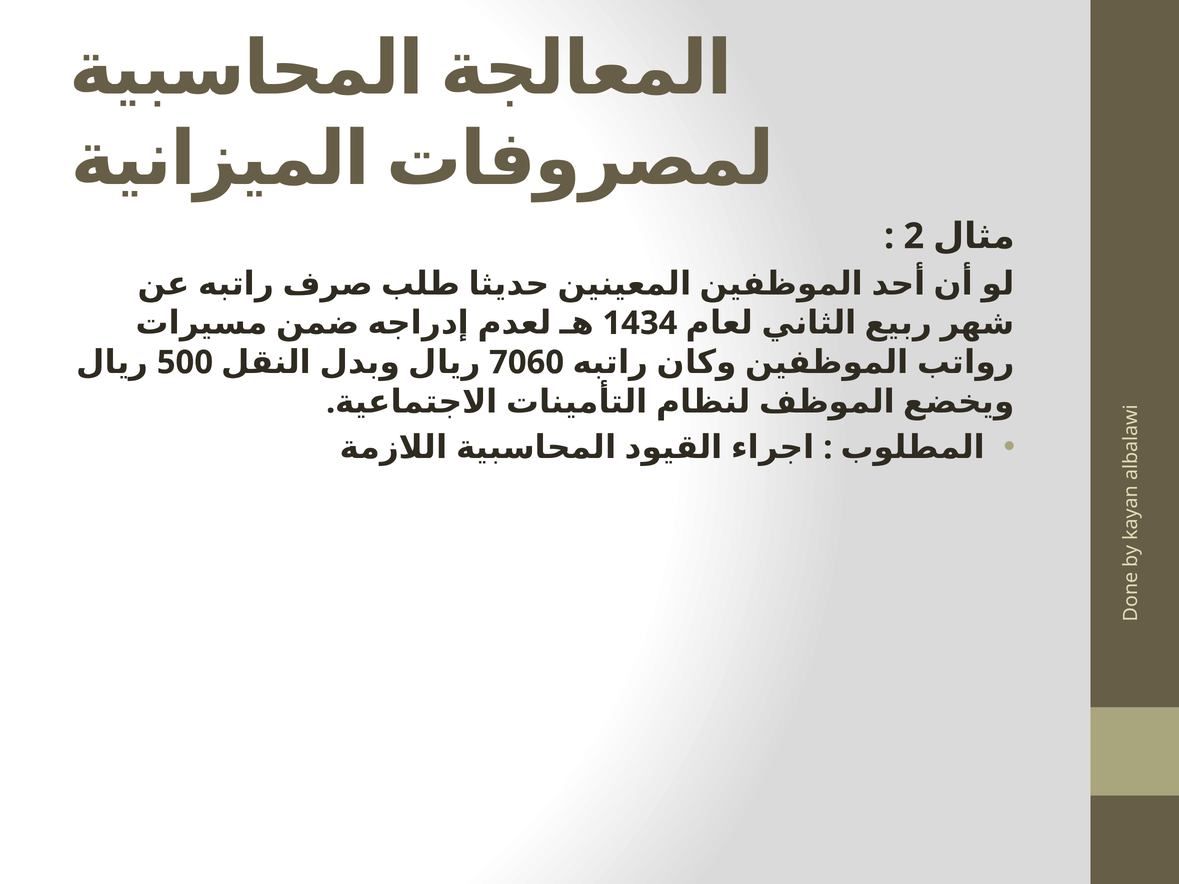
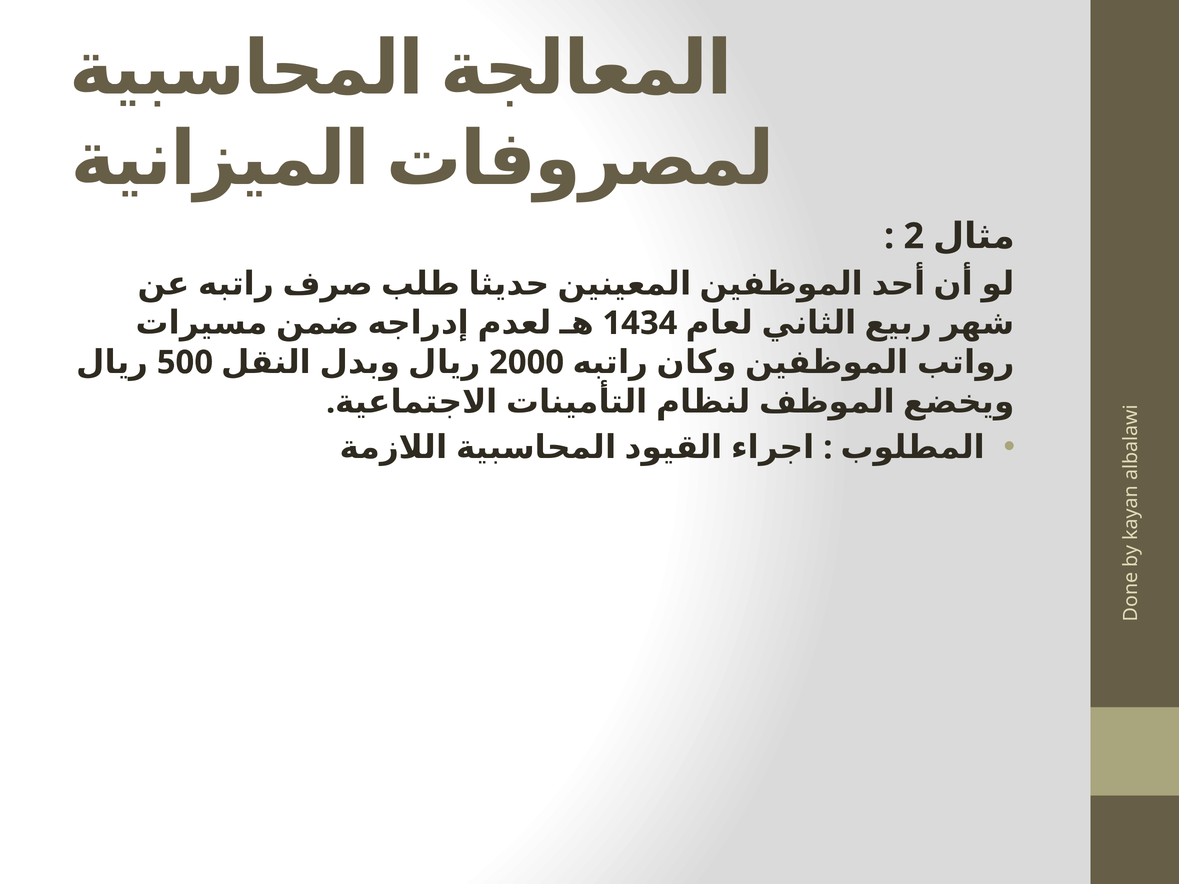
7060: 7060 -> 2000 (527, 363)
